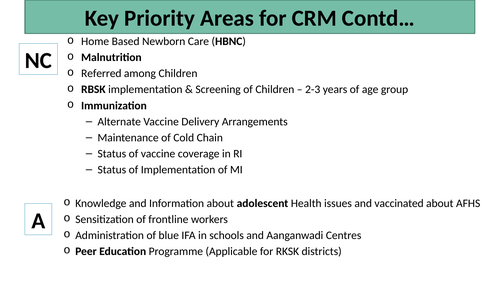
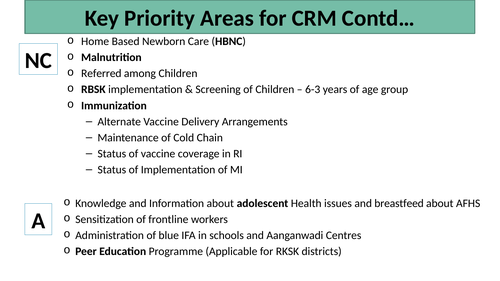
2-3: 2-3 -> 6-3 (313, 90)
vaccinated: vaccinated -> breastfeed (399, 204)
